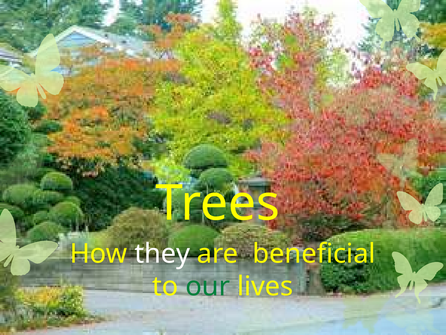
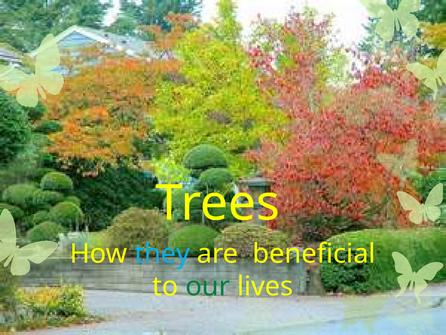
they colour: white -> light blue (162, 254)
